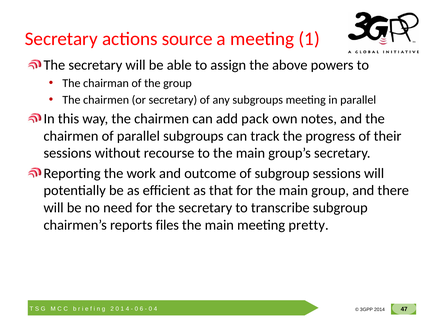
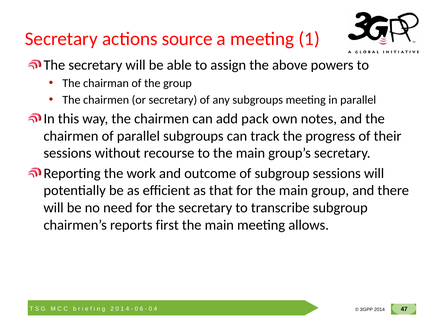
files: files -> first (167, 225)
pretty: pretty -> allows (309, 225)
